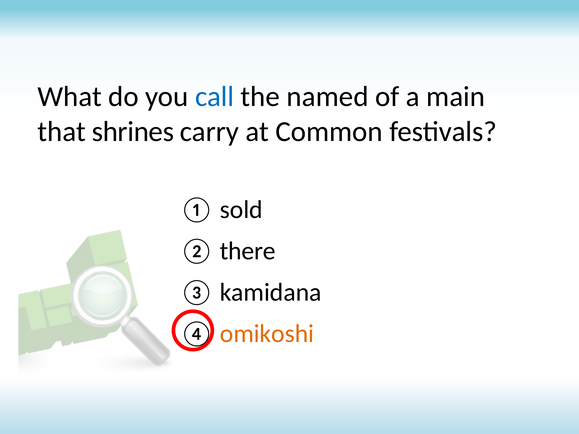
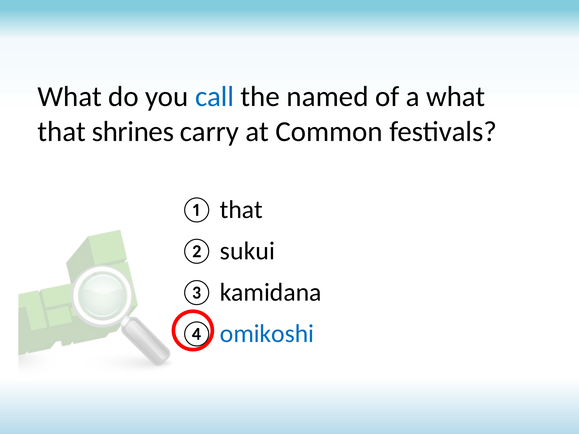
a main: main -> what (456, 97)
① sold: sold -> that (241, 210)
there: there -> sukui (248, 251)
omikoshi colour: orange -> blue (267, 334)
